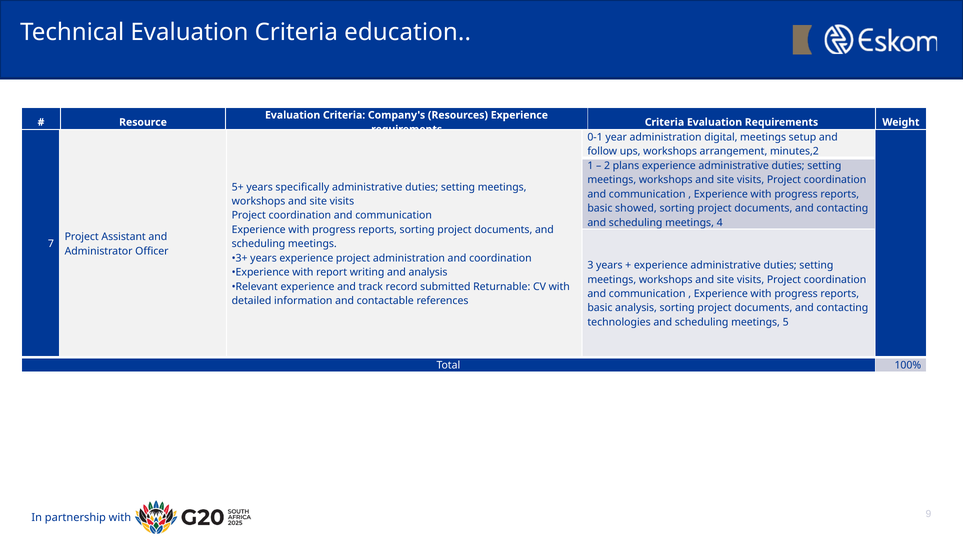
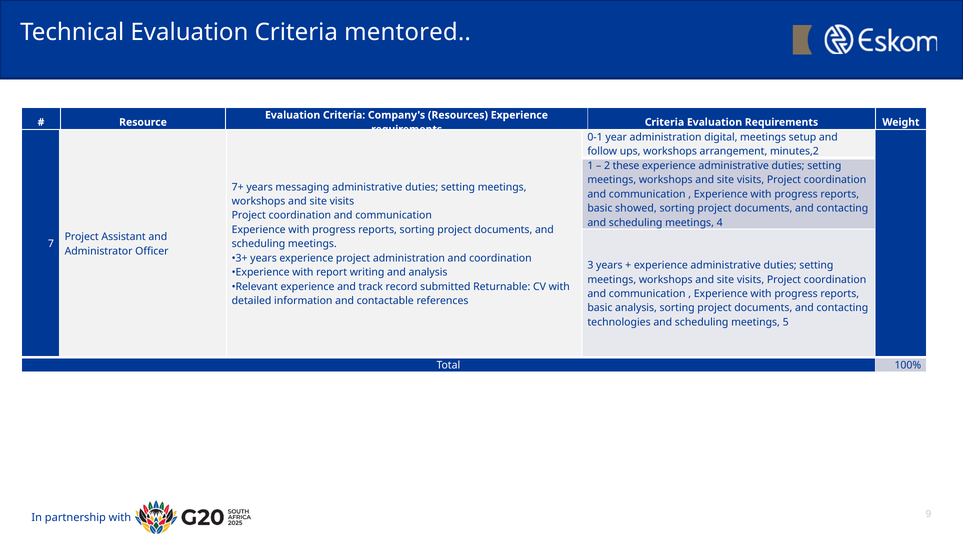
education: education -> mentored (408, 32)
plans: plans -> these (626, 166)
5+: 5+ -> 7+ (238, 187)
specifically: specifically -> messaging (302, 187)
